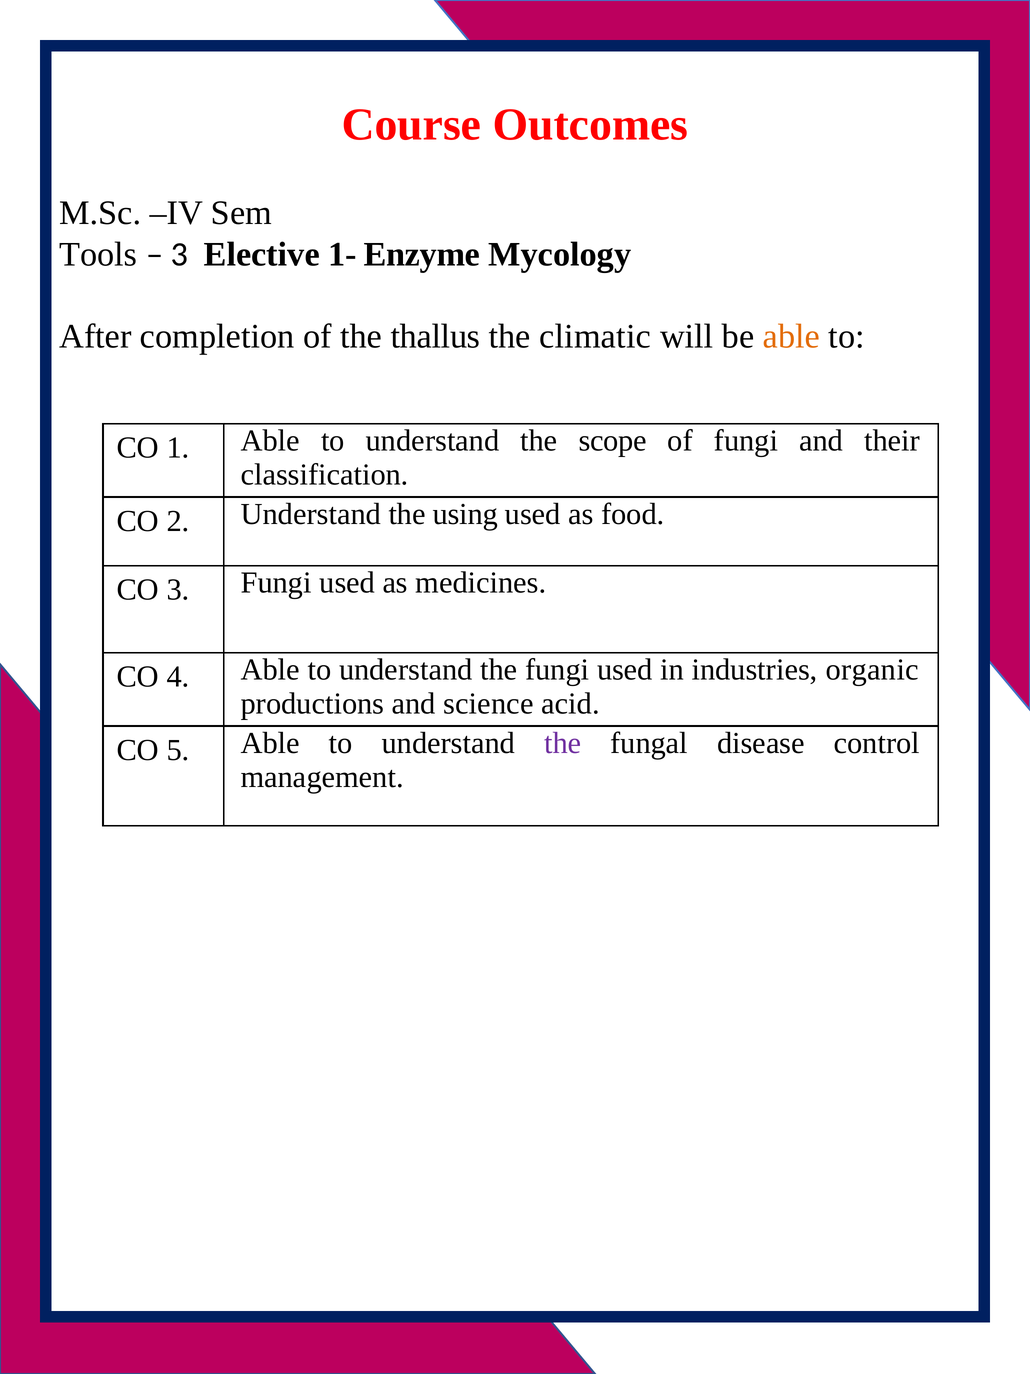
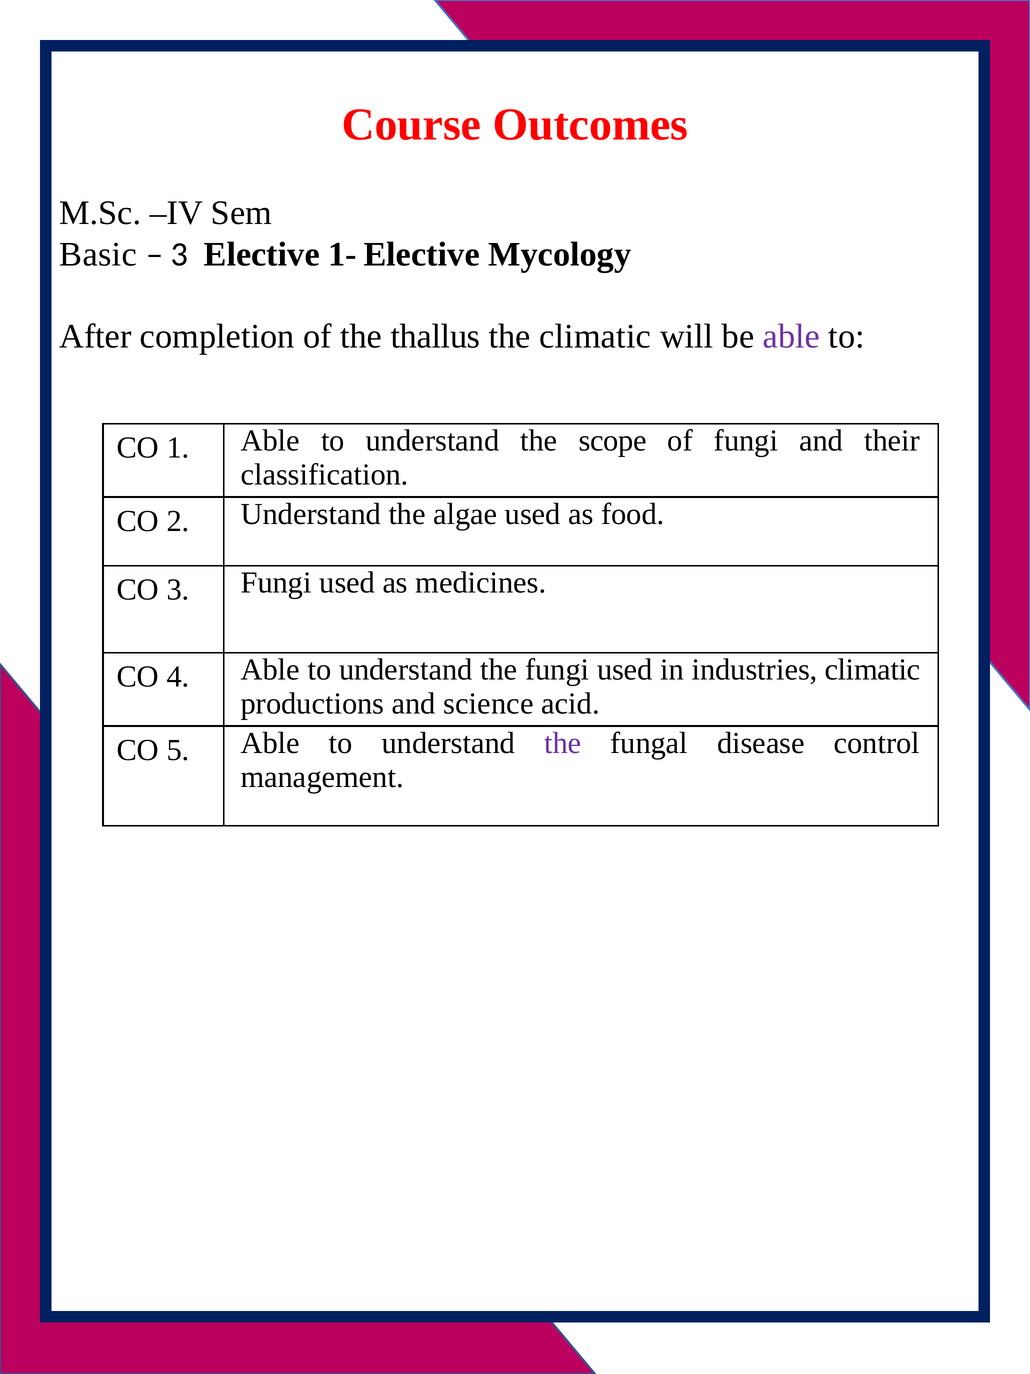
Tools: Tools -> Basic (98, 254)
1- Enzyme: Enzyme -> Elective (422, 254)
able colour: orange -> purple (791, 336)
using: using -> algae (465, 514)
industries organic: organic -> climatic (873, 670)
